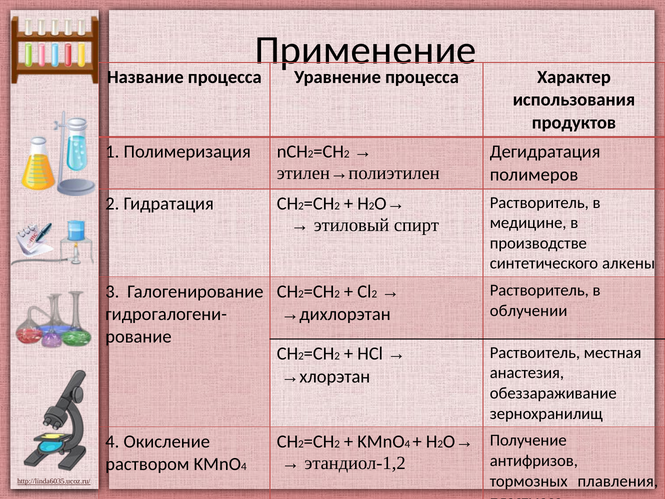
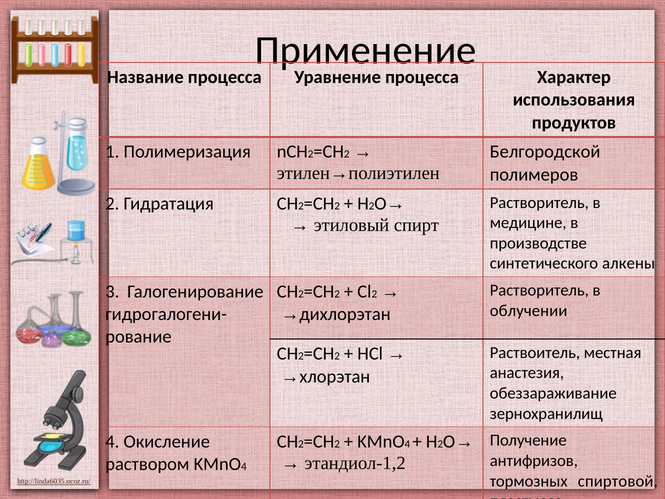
Дегидратация: Дегидратация -> Белгородской (545, 152)
плавления: плавления -> спиртовой (618, 481)
